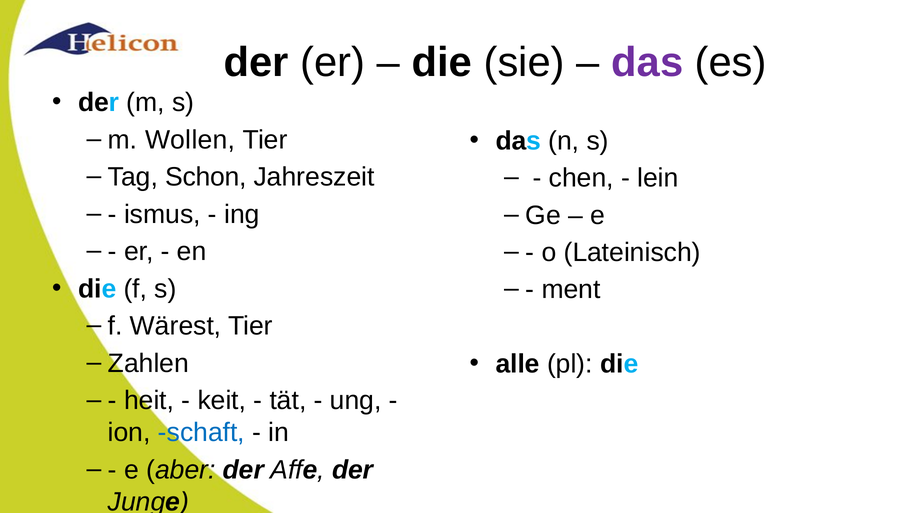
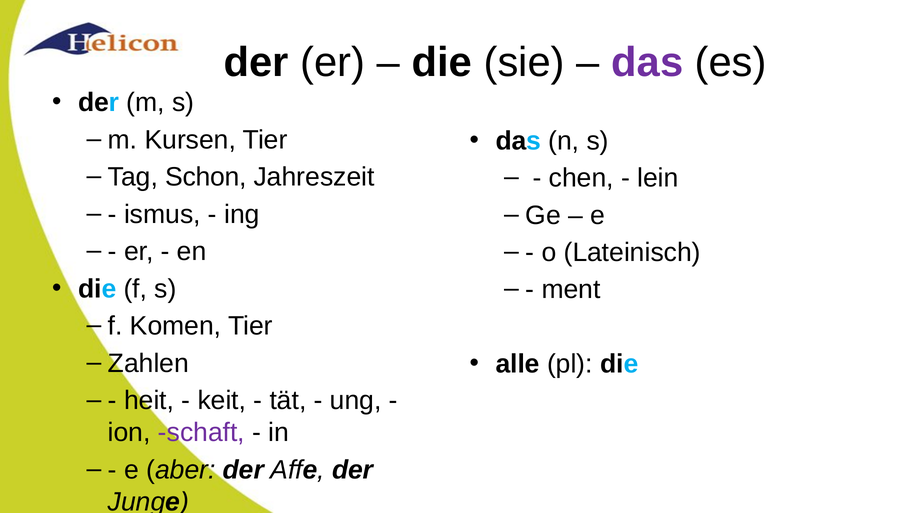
Wollen: Wollen -> Kursen (190, 140)
Wärest: Wärest -> Komen (176, 326)
schaft colour: blue -> purple (201, 432)
